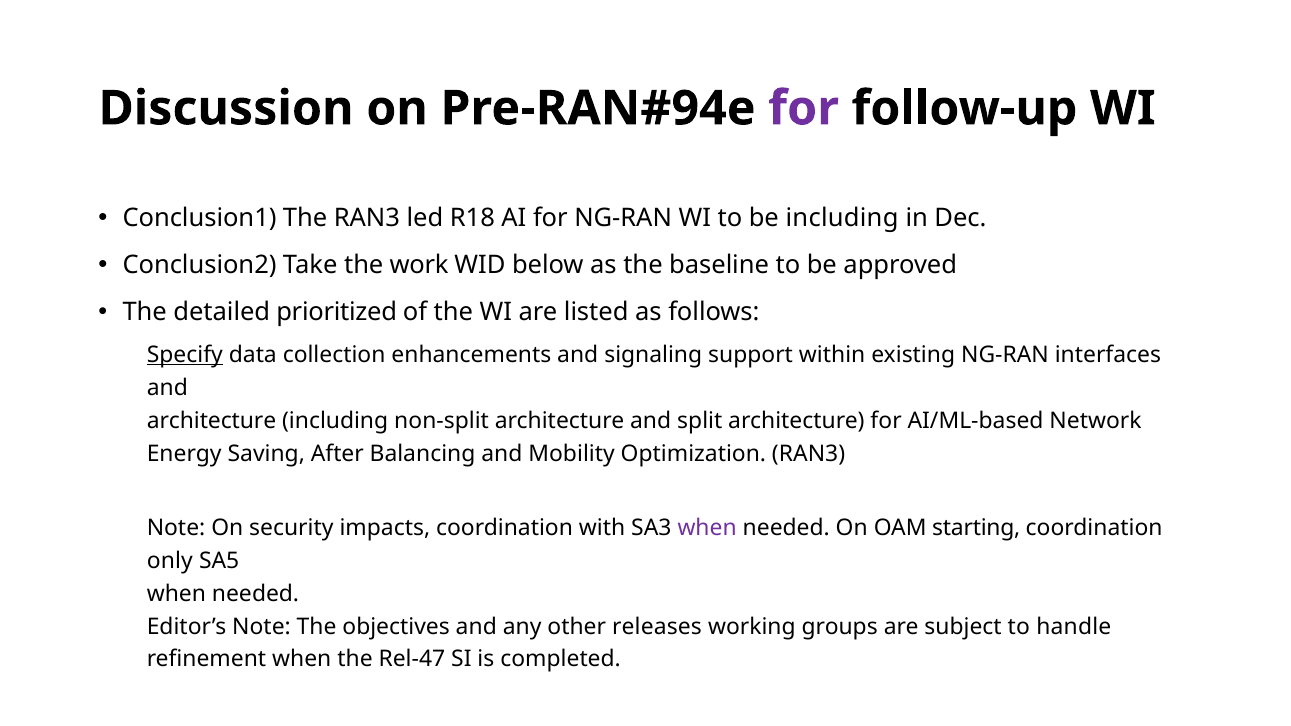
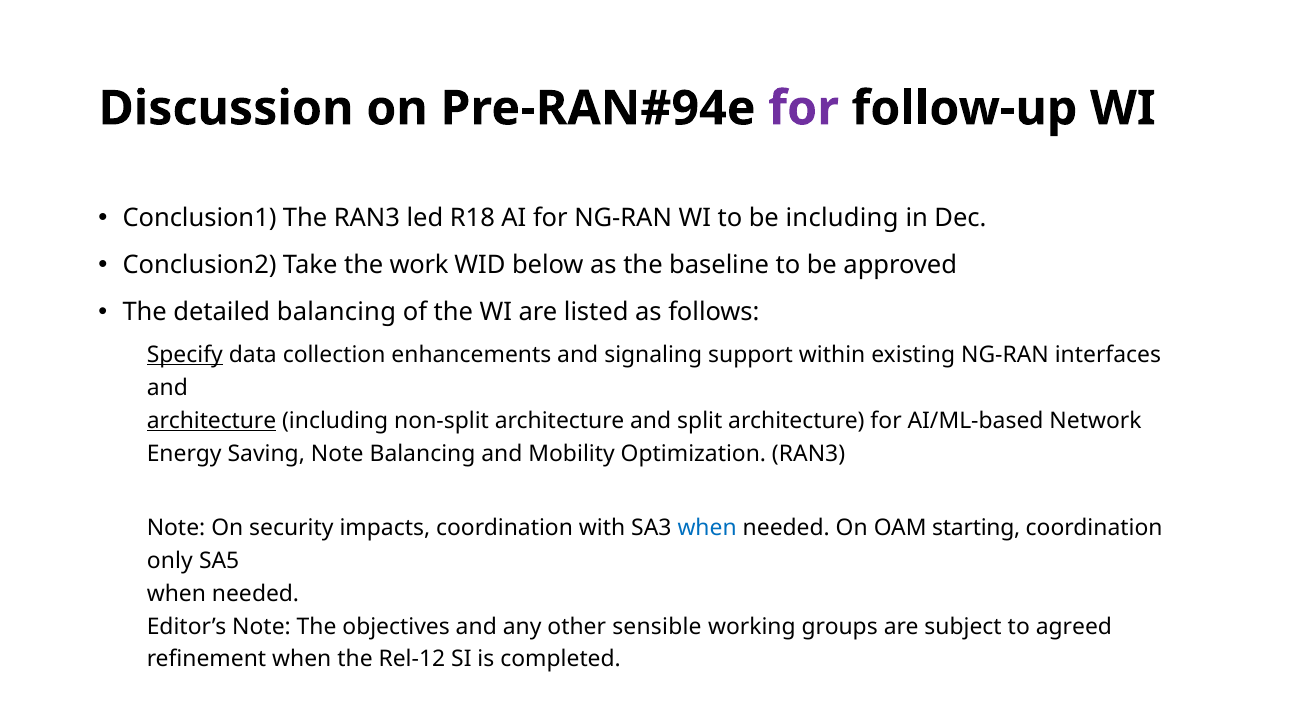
detailed prioritized: prioritized -> balancing (336, 313)
architecture underline: none -> present (212, 421)
Saving After: After -> Note (337, 454)
when colour: purple -> blue (707, 528)
releases: releases -> sensible (657, 627)
handle: handle -> agreed (1074, 627)
Rel-47: Rel-47 -> Rel-12 (412, 660)
